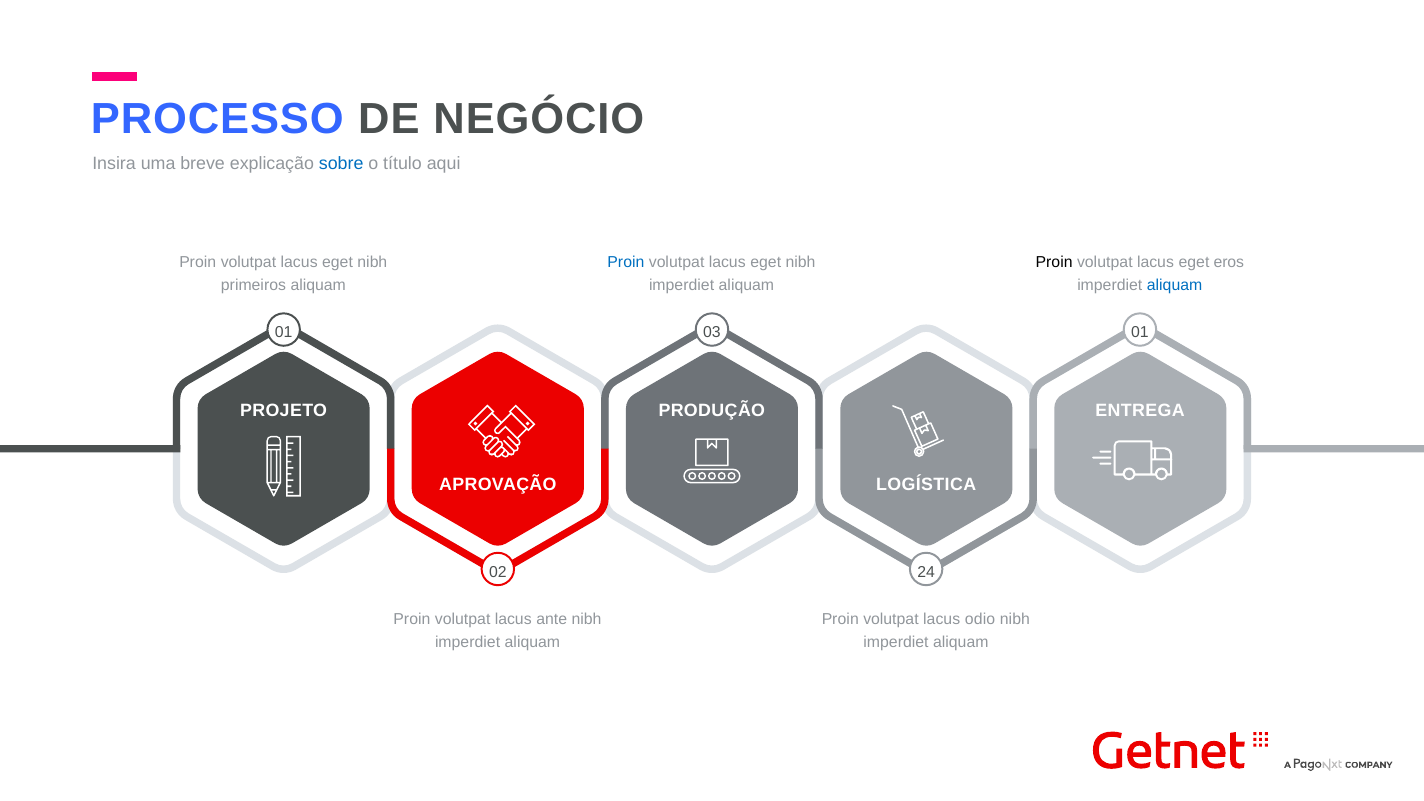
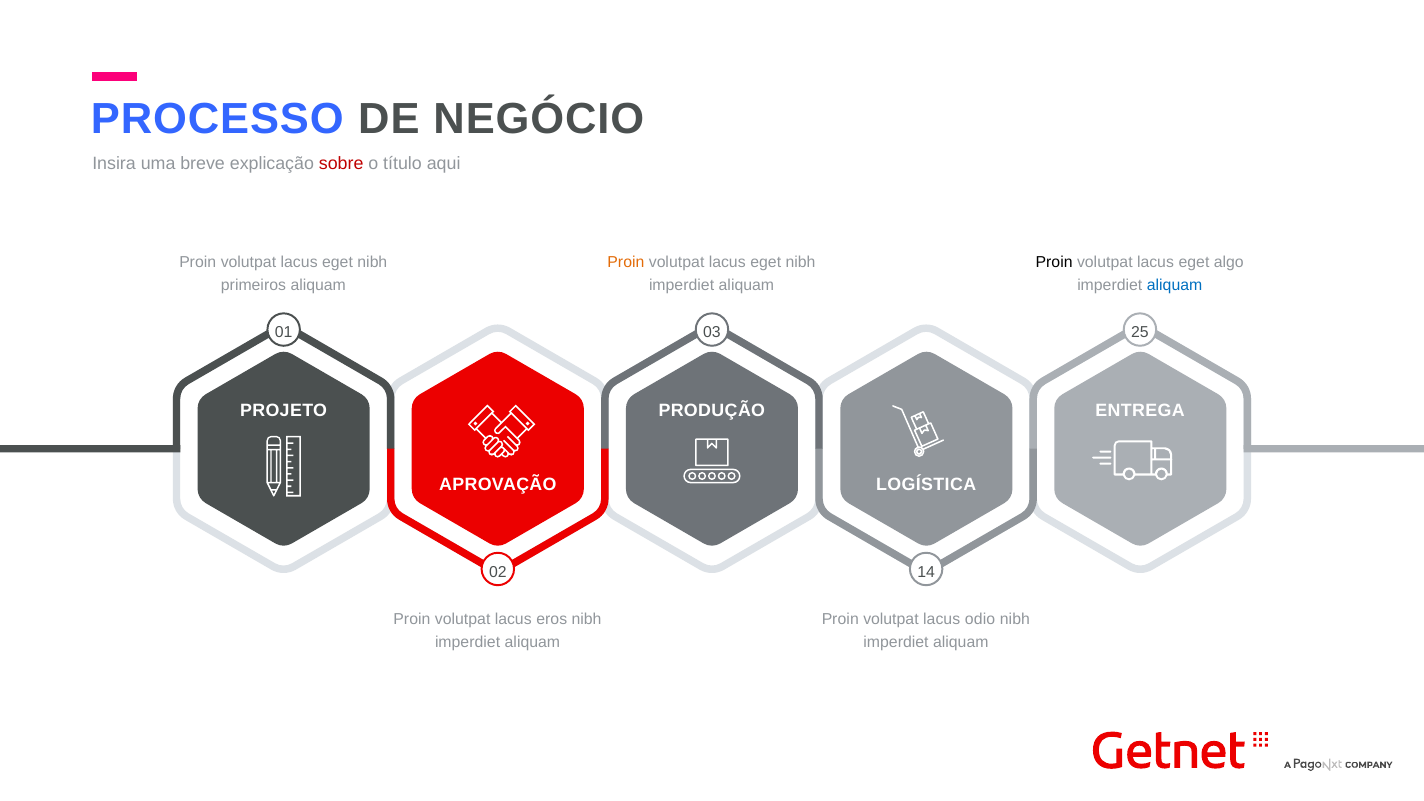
sobre colour: blue -> red (341, 164)
Proin colour: blue -> orange (626, 262)
eros: eros -> algo (1229, 262)
03 01: 01 -> 25 (1140, 333)
24: 24 -> 14 (926, 572)
ante: ante -> eros (552, 619)
